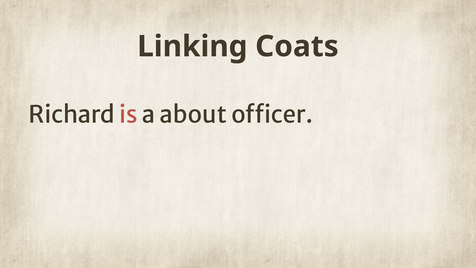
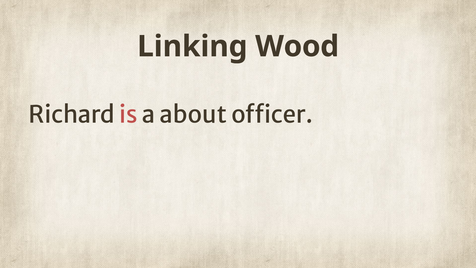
Coats: Coats -> Wood (297, 46)
